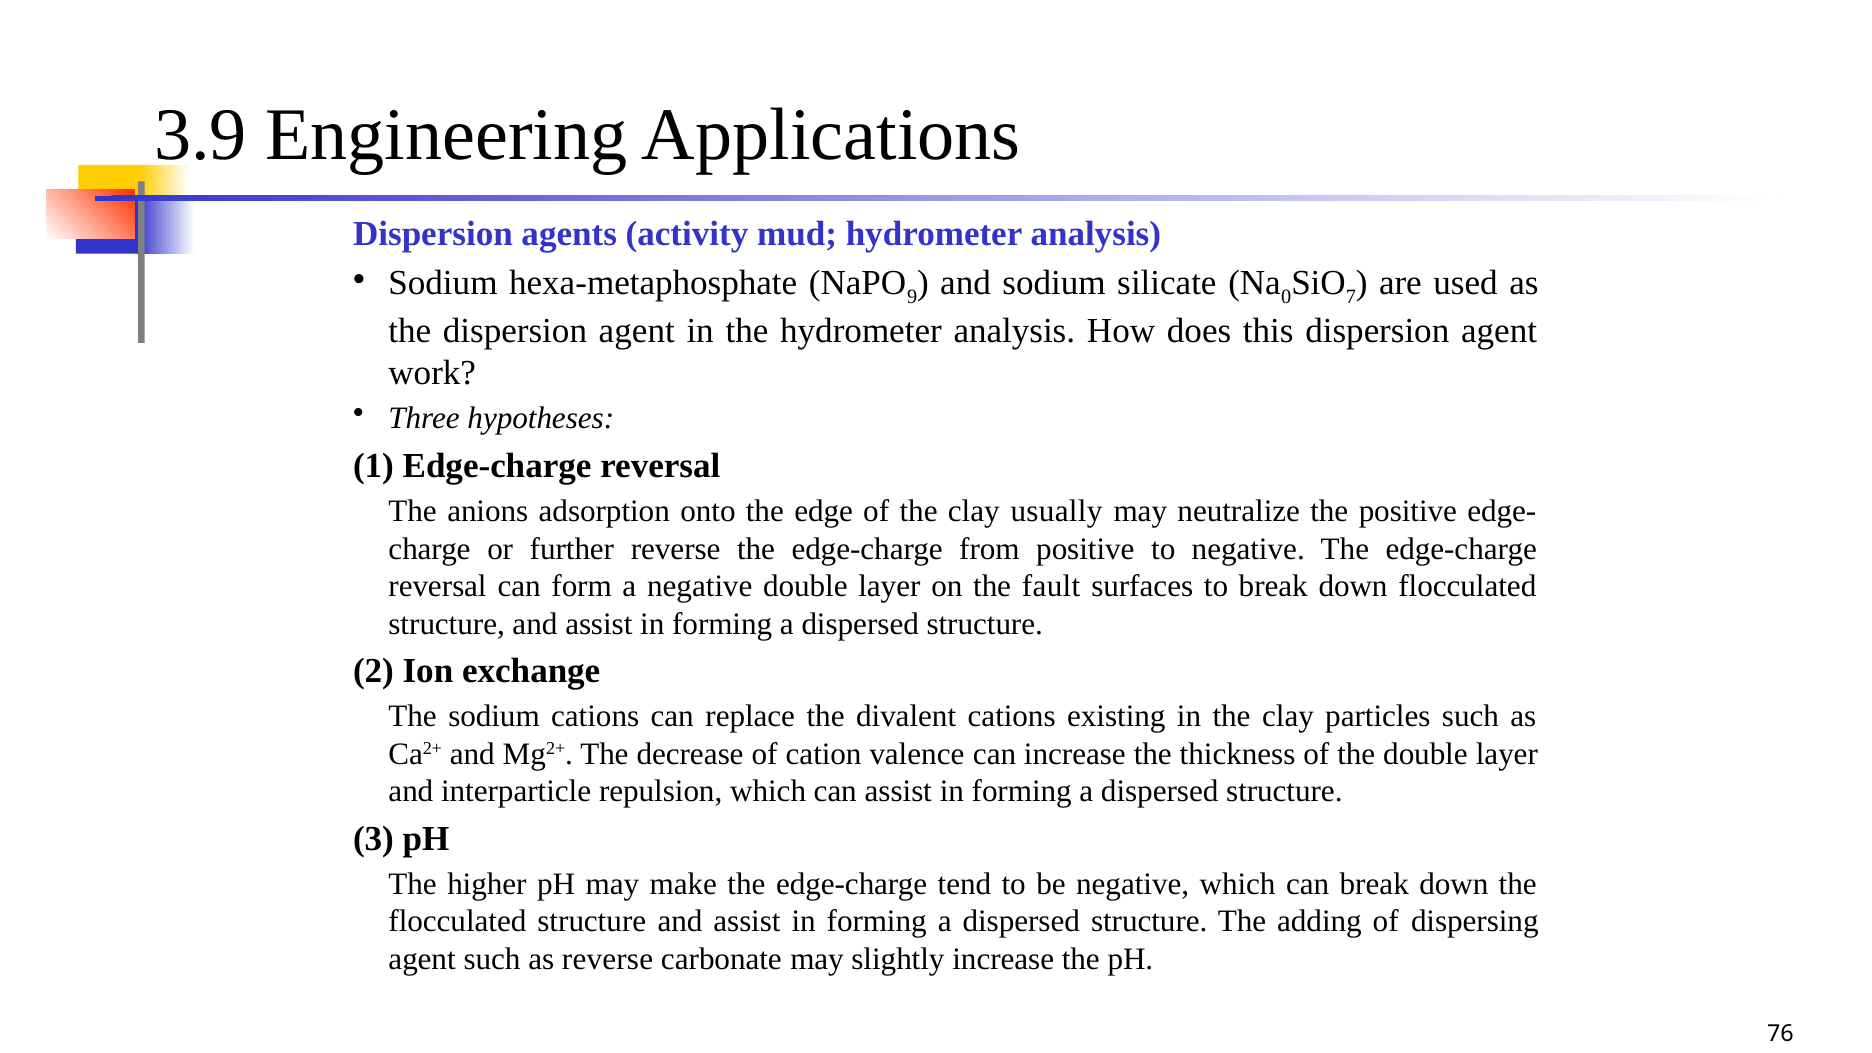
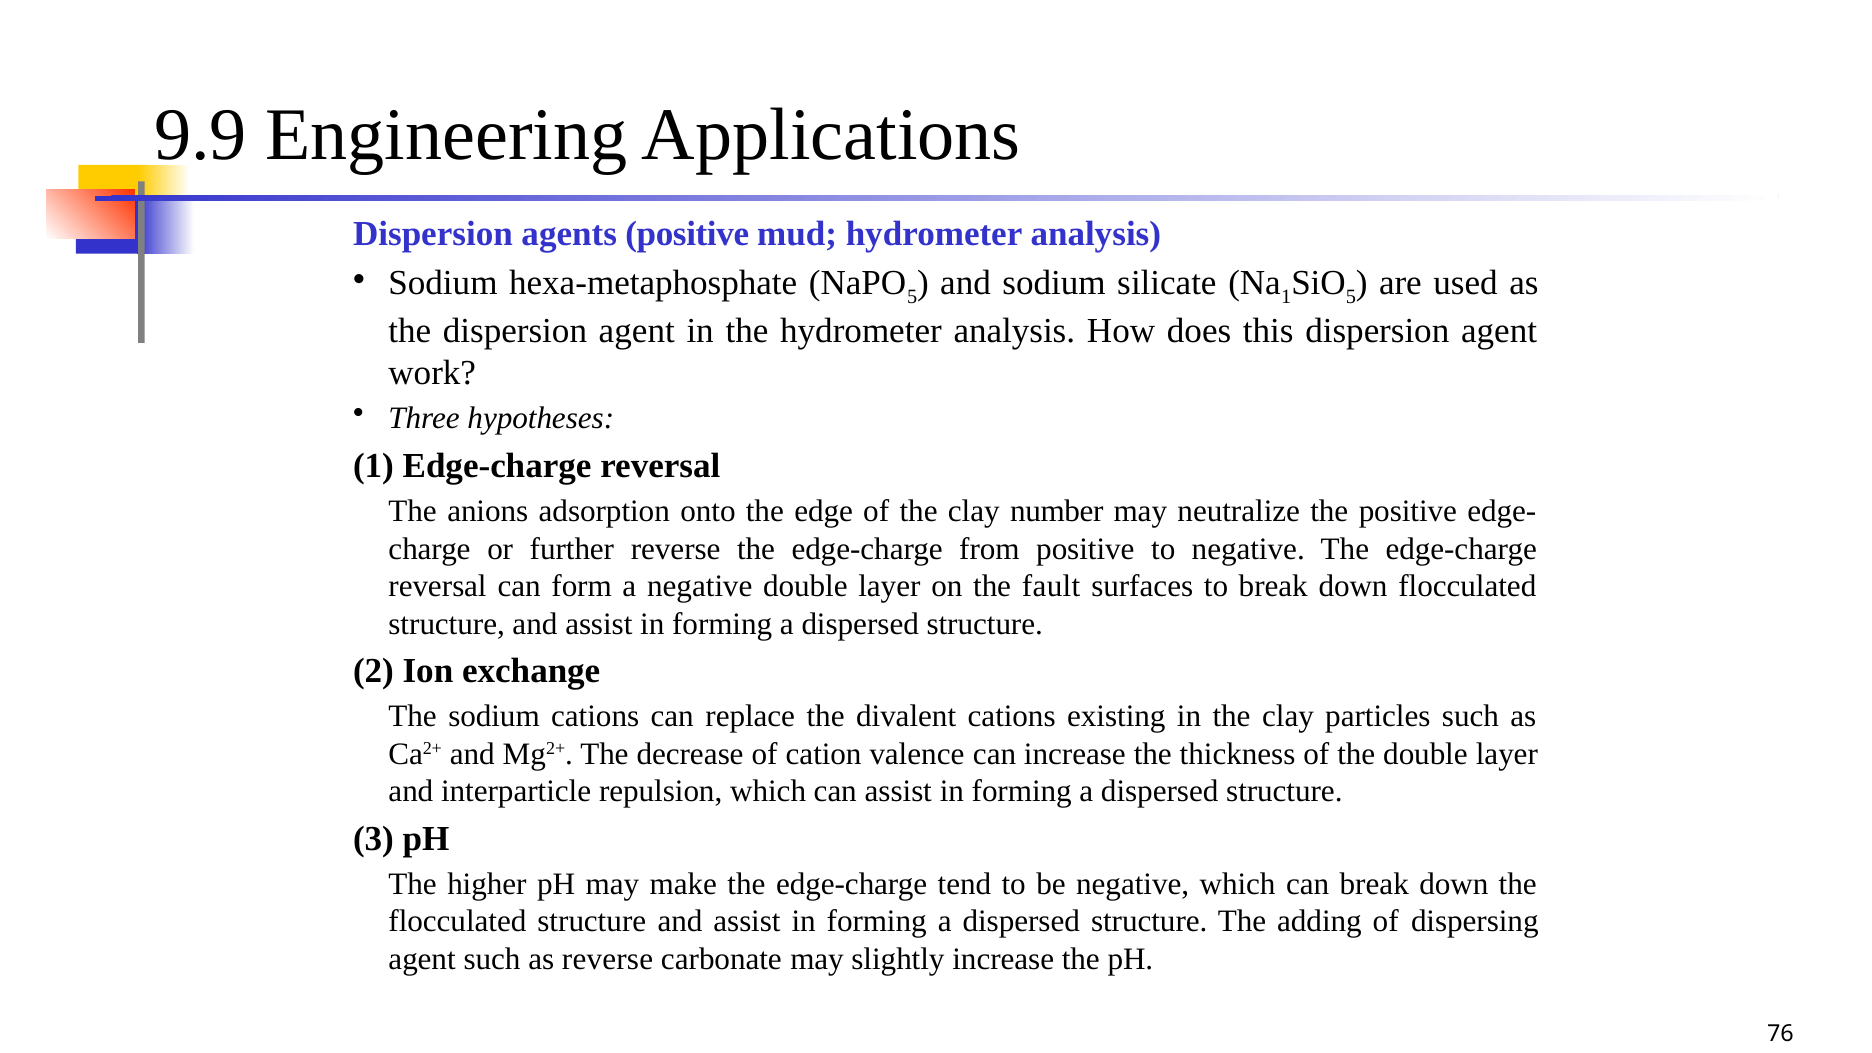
3.9: 3.9 -> 9.9 (201, 135)
agents activity: activity -> positive (687, 234)
9: 9 -> 5 (912, 297)
0: 0 -> 1 (1286, 297)
7: 7 -> 5 (1351, 297)
usually: usually -> number (1057, 512)
